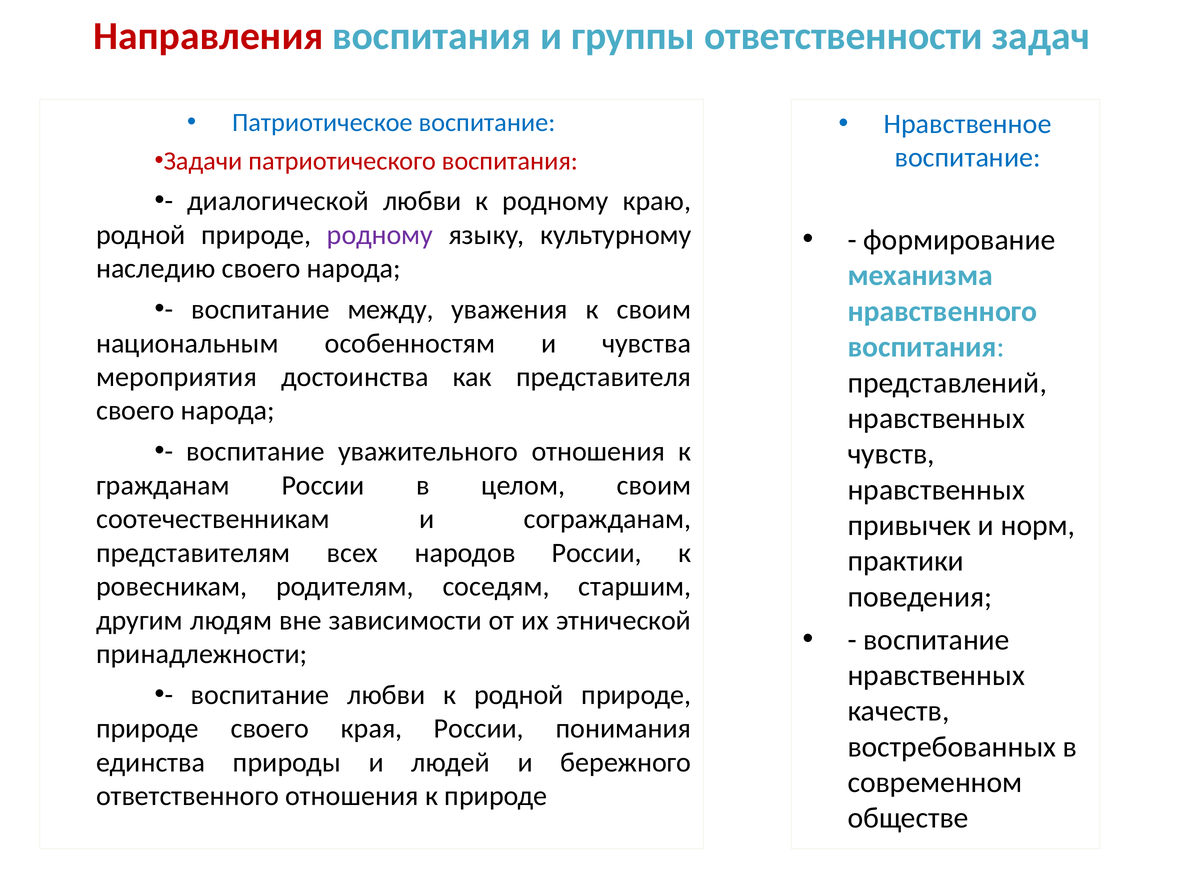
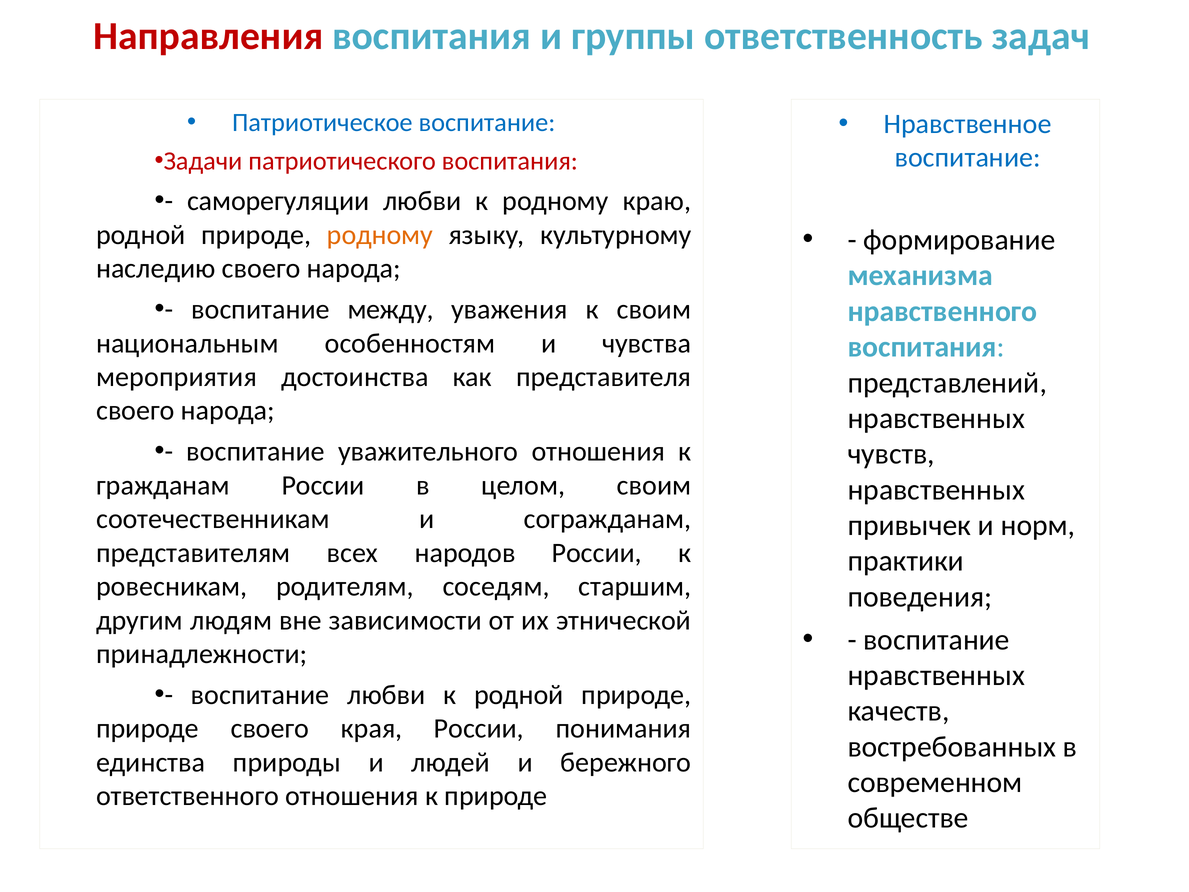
ответственности: ответственности -> ответственность (843, 36)
диалогической: диалогической -> саморегуляции (278, 201)
родному colour: purple -> orange (380, 235)
